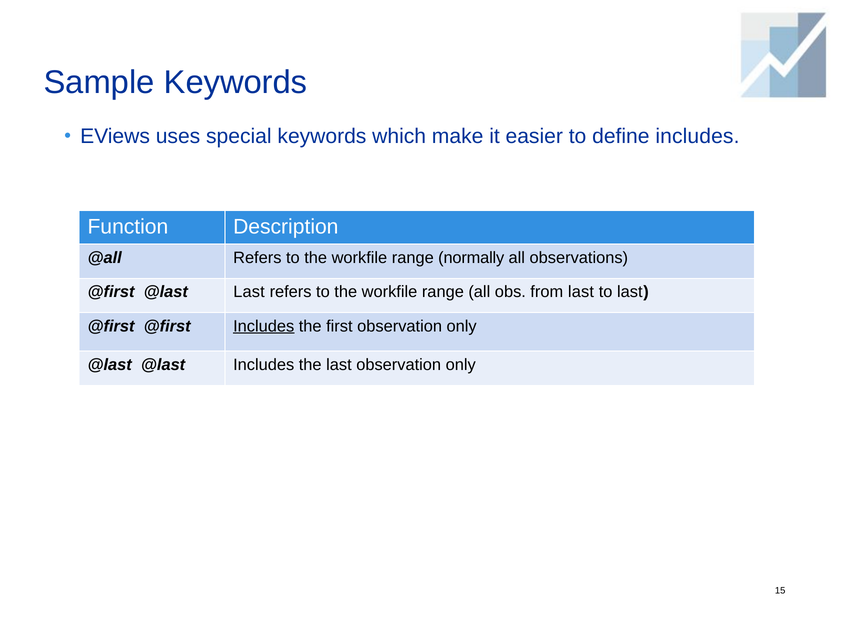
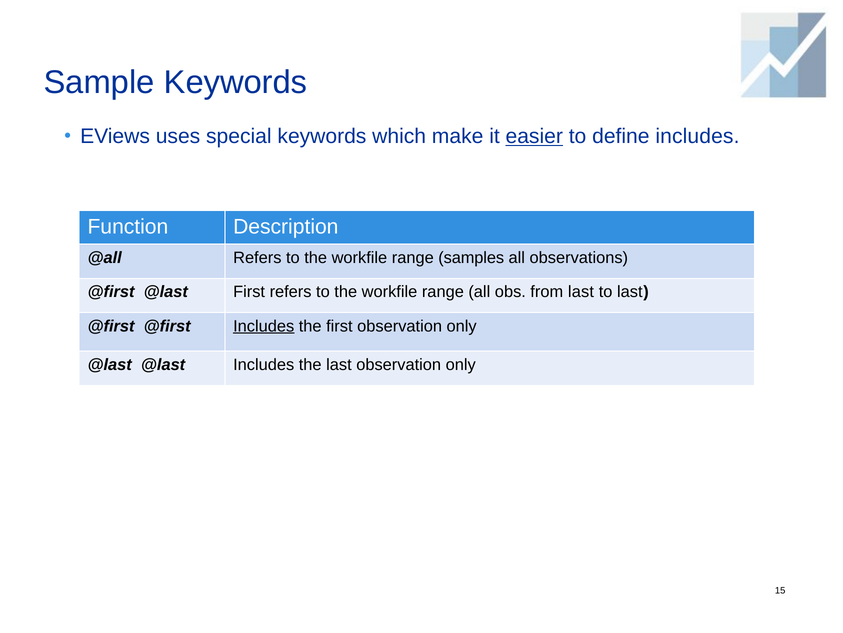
easier underline: none -> present (534, 136)
normally: normally -> samples (471, 257)
@last Last: Last -> First (249, 292)
